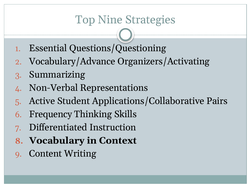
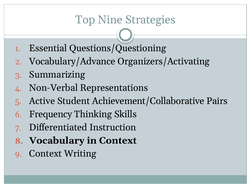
Applications/Collaborative: Applications/Collaborative -> Achievement/Collaborative (148, 101)
Content: Content -> Context (46, 154)
